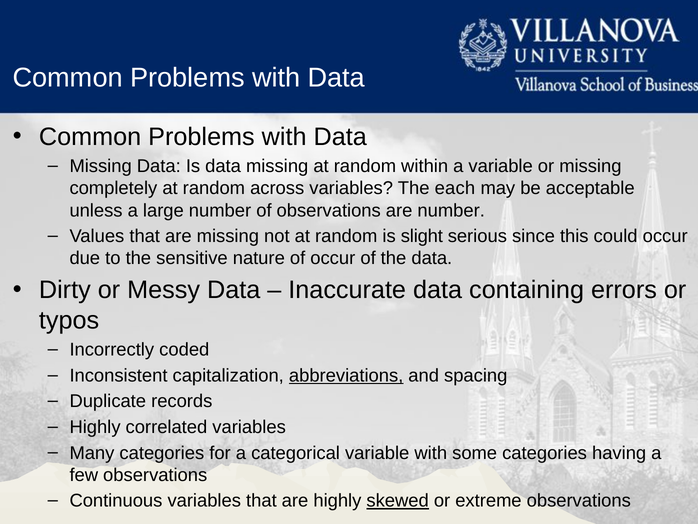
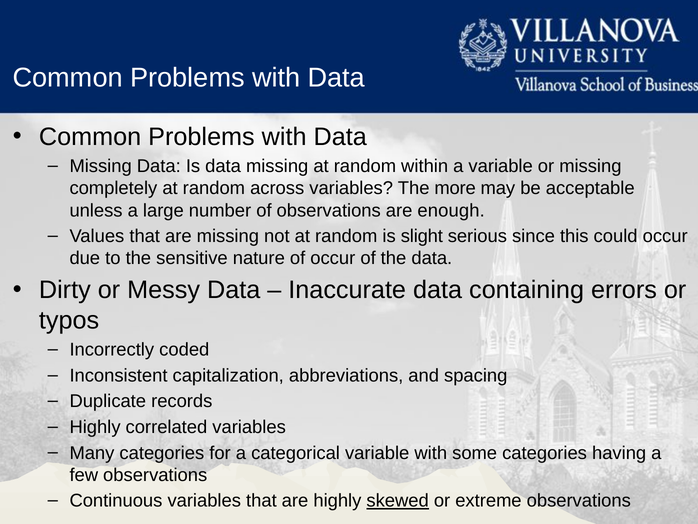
each: each -> more (455, 188)
are number: number -> enough (451, 210)
abbreviations underline: present -> none (346, 375)
